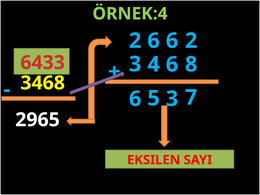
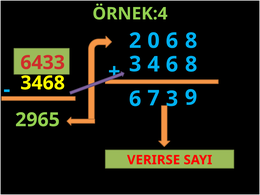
2 6: 6 -> 0 (154, 41)
2: 2 -> 8 (191, 41)
5: 5 -> 7 (154, 98)
7: 7 -> 9 (191, 98)
2965 colour: white -> light green (38, 120)
EKSILEN: EKSILEN -> VERIRSE (154, 160)
